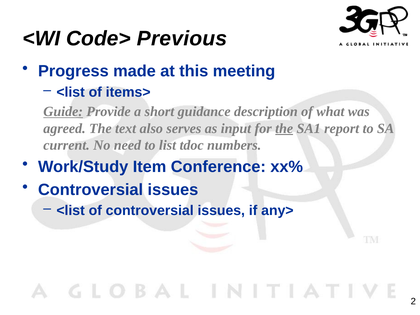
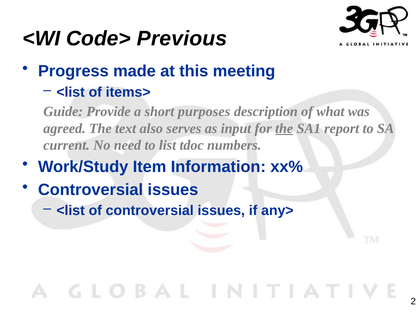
Guide underline: present -> none (63, 112)
guidance: guidance -> purposes (204, 112)
Conference: Conference -> Information (218, 167)
